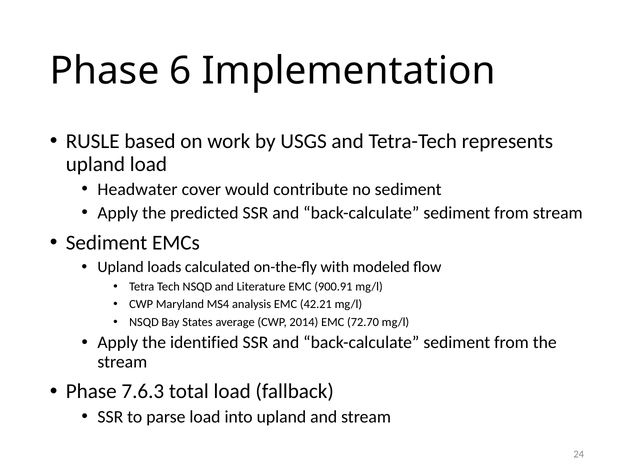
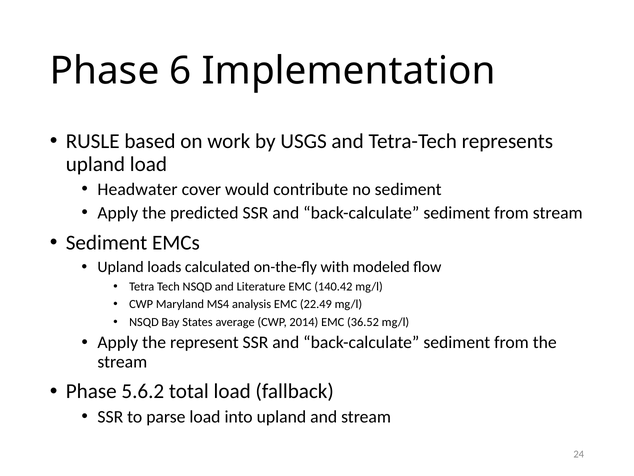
900.91: 900.91 -> 140.42 (333, 286)
42.21: 42.21 -> 22.49 (316, 304)
72.70: 72.70 -> 36.52 (363, 322)
identified: identified -> represent (204, 342)
7.6.3: 7.6.3 -> 5.6.2 (143, 391)
